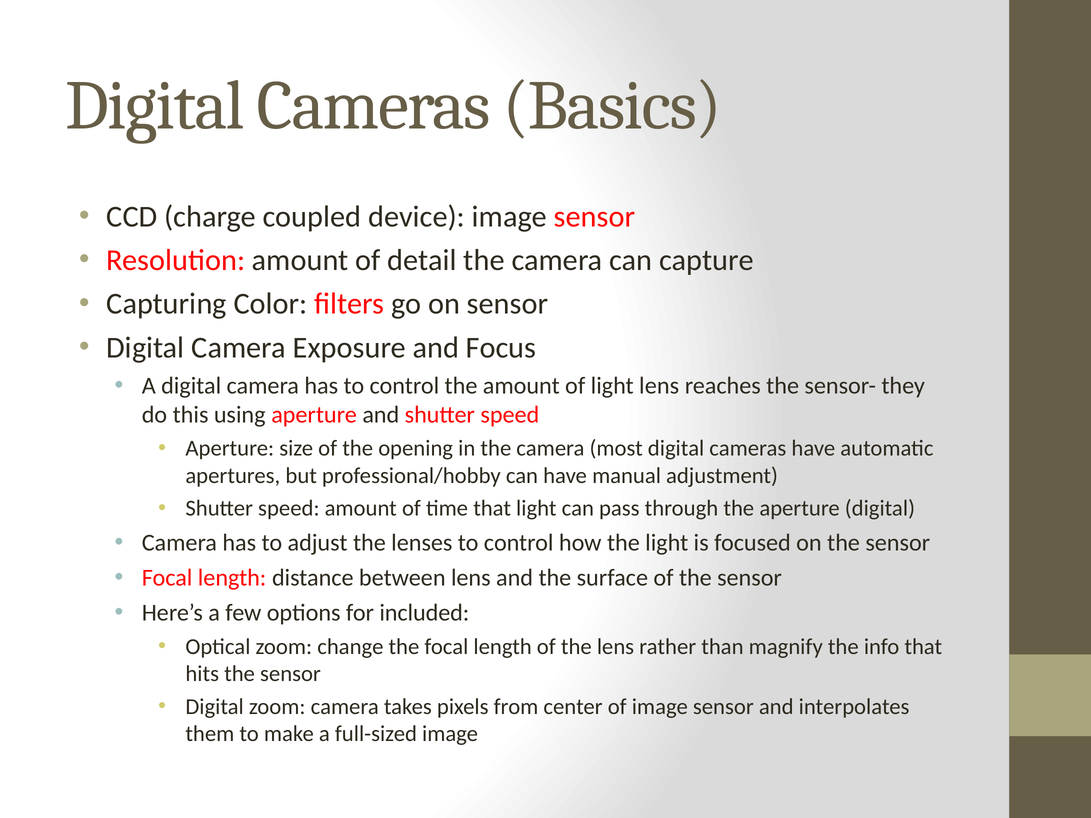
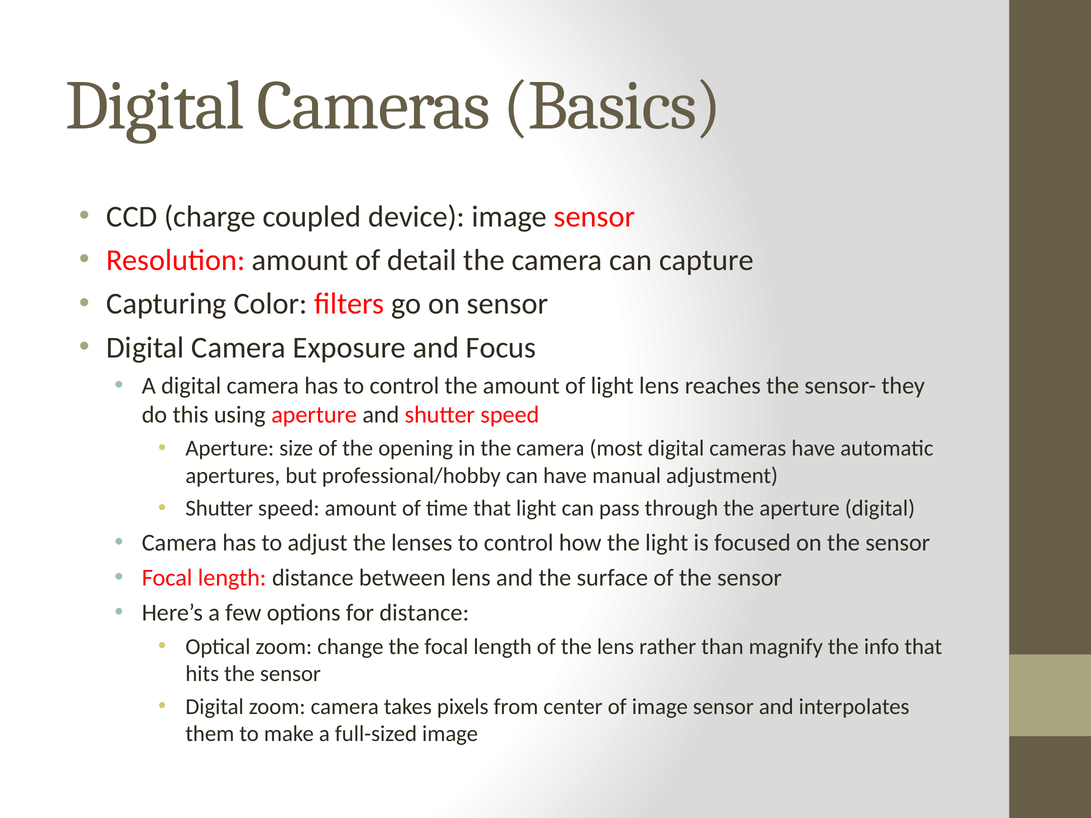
for included: included -> distance (424, 613)
